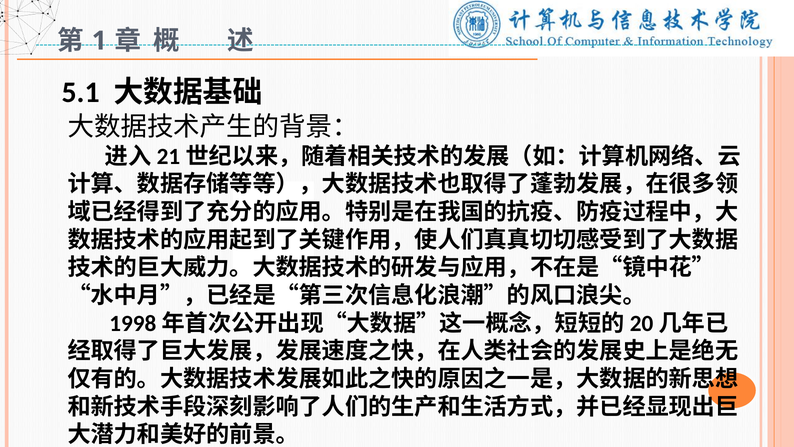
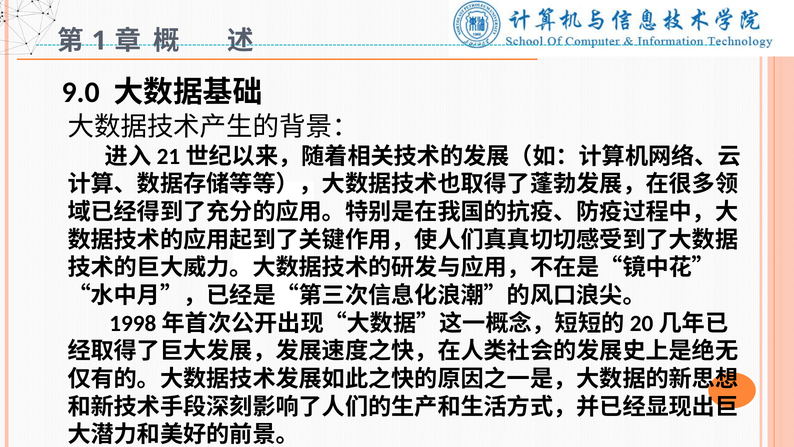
5.1: 5.1 -> 9.0 (81, 92)
